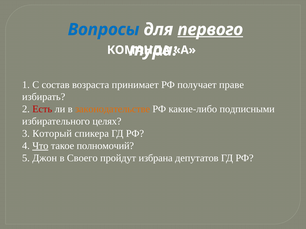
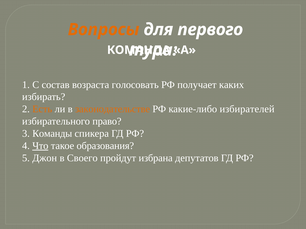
Вопросы colour: blue -> orange (104, 30)
первого underline: present -> none (210, 30)
принимает: принимает -> голосовать (135, 85)
праве: праве -> каких (232, 85)
Есть colour: red -> orange (42, 109)
подписными: подписными -> избирателей (247, 109)
целях: целях -> право (107, 122)
Который: Который -> Команды (52, 134)
полномочий: полномочий -> образования (105, 146)
